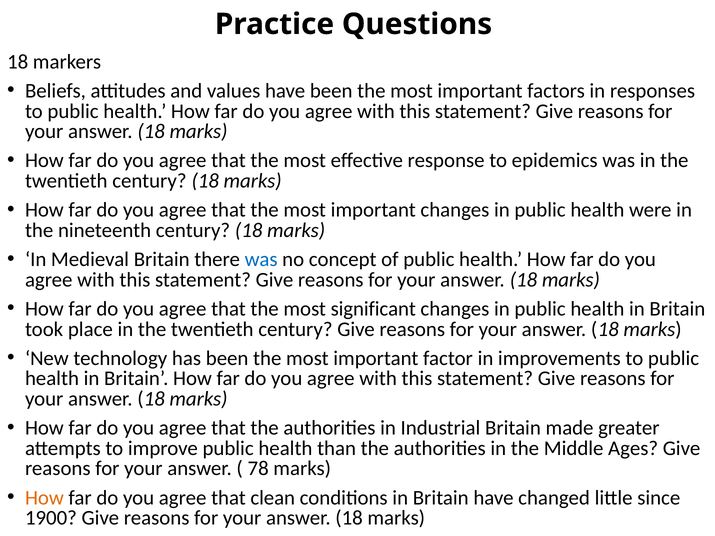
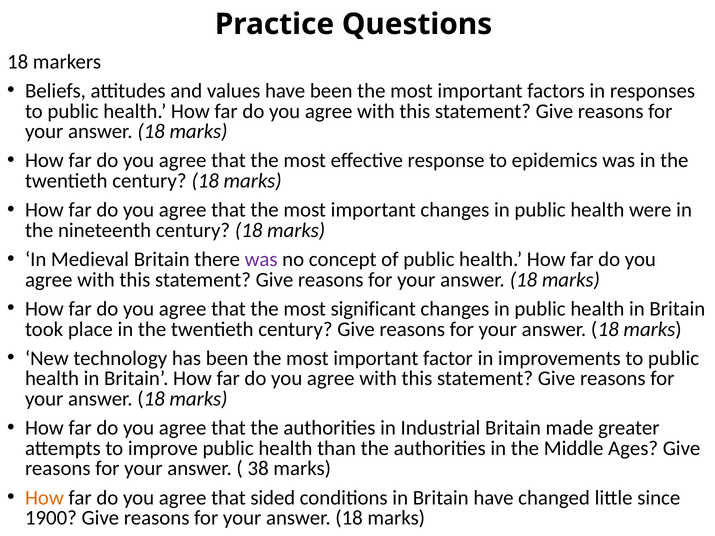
was colour: blue -> purple (261, 260)
78: 78 -> 38 (258, 469)
clean: clean -> sided (273, 498)
